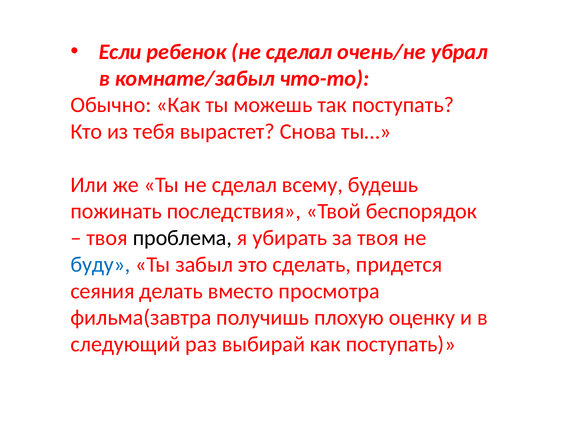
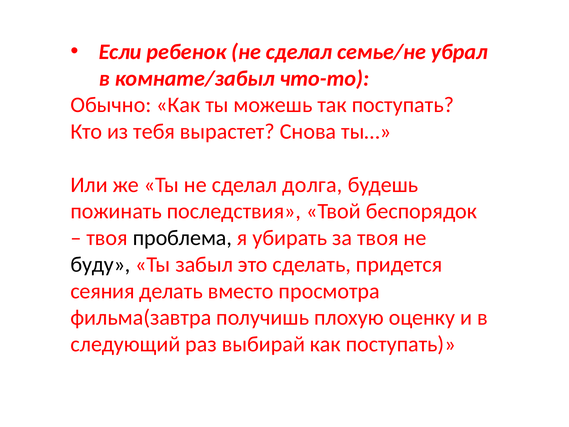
очень/не: очень/не -> семье/не (382, 52)
всему: всему -> долга (312, 185)
буду colour: blue -> black (100, 264)
